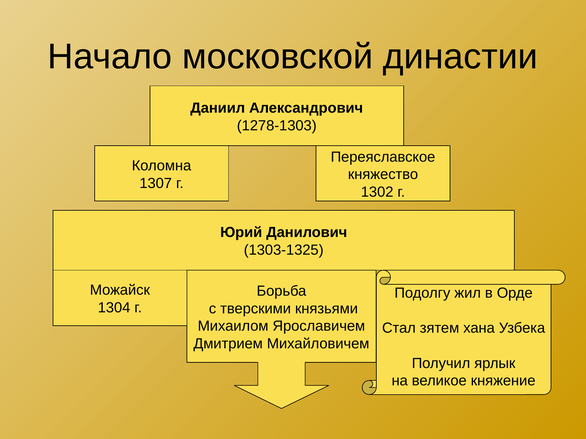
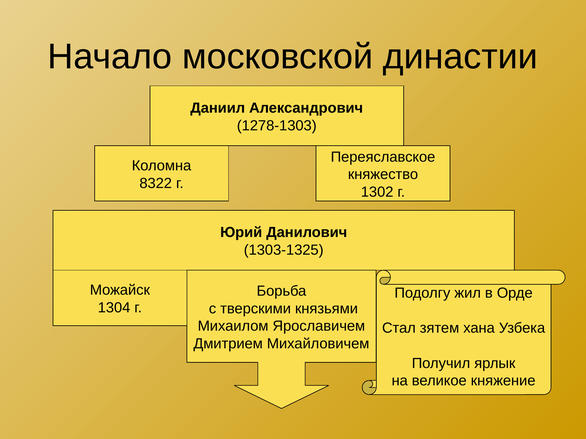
1307: 1307 -> 8322 (156, 183)
